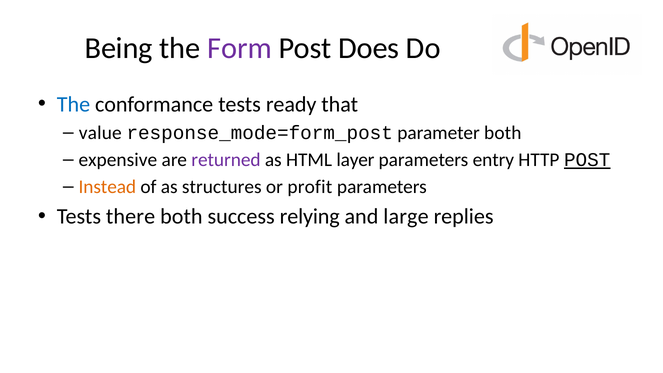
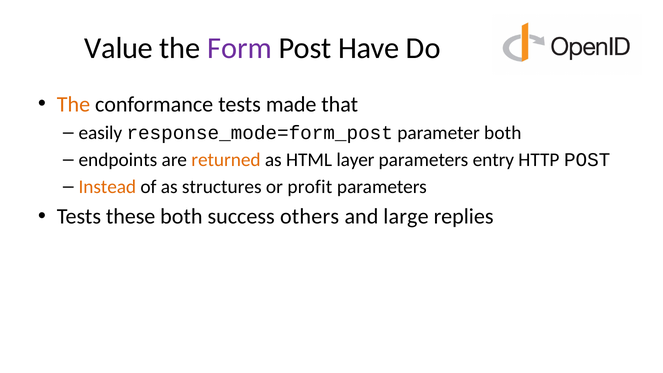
Being: Being -> Value (119, 48)
Does: Does -> Have (369, 48)
The colour: blue -> orange (73, 104)
ready: ready -> made (291, 104)
value: value -> easily (100, 133)
expensive: expensive -> endpoints (118, 160)
returned colour: purple -> orange (226, 160)
POST underline: present -> none (587, 160)
there: there -> these (131, 217)
relying: relying -> others (310, 217)
